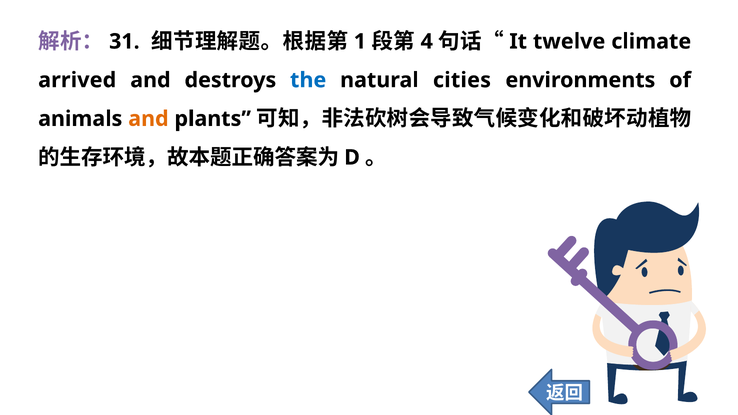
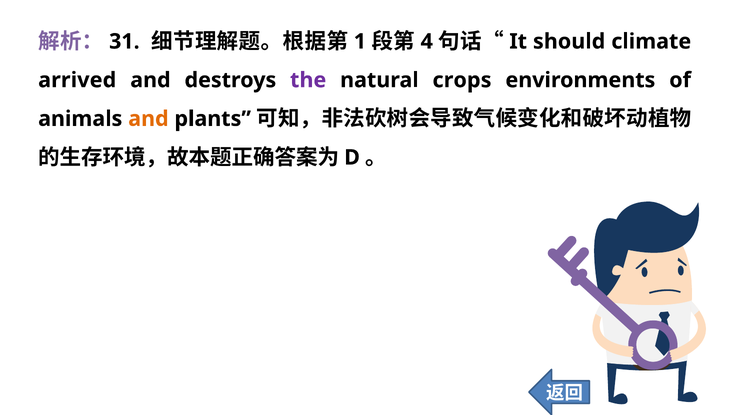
twelve: twelve -> should (569, 42)
the colour: blue -> purple (308, 80)
cities: cities -> crops (462, 80)
